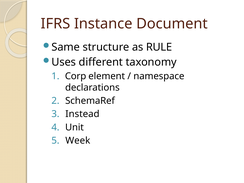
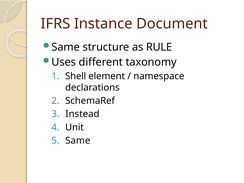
Corp: Corp -> Shell (76, 76)
Week: Week -> Same (78, 141)
